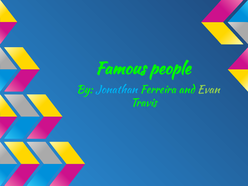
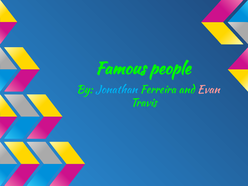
Evan colour: light green -> pink (209, 89)
